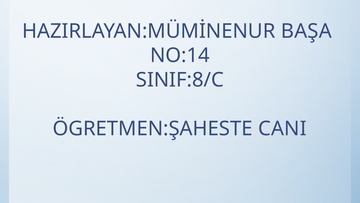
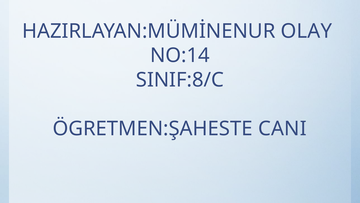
BAŞA: BAŞA -> OLAY (306, 31)
